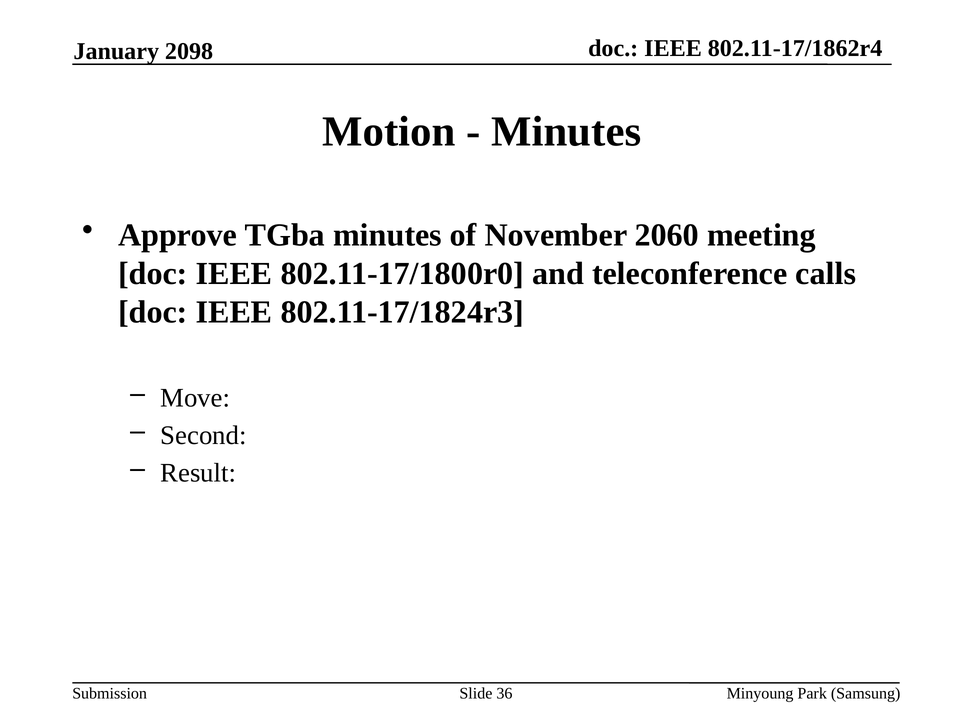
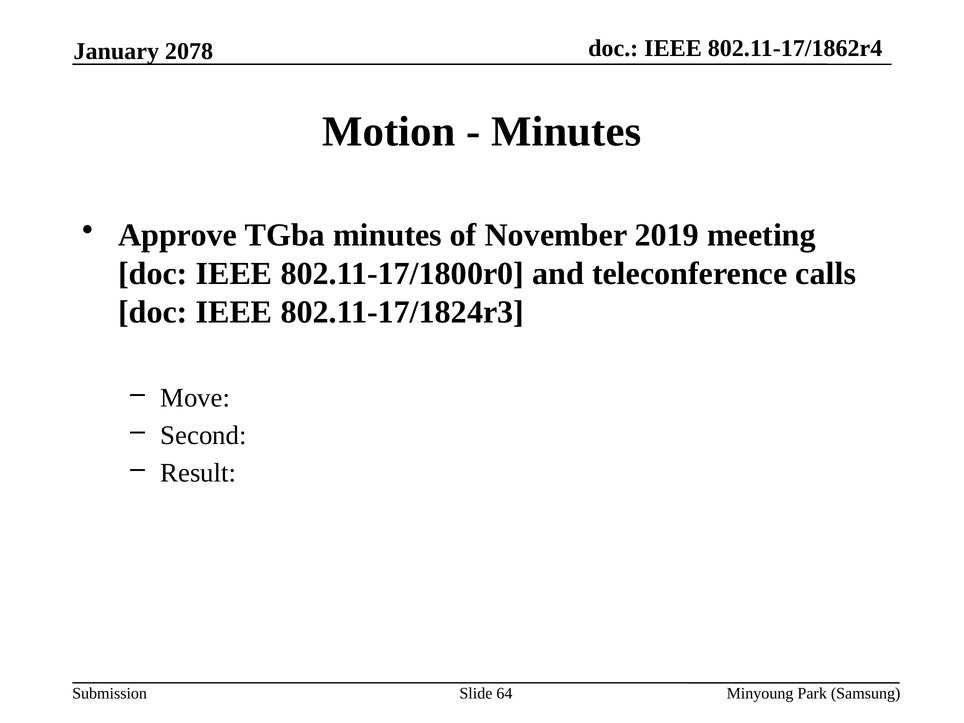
2098: 2098 -> 2078 (189, 51)
2060: 2060 -> 2019 (667, 235)
36: 36 -> 64 (504, 693)
